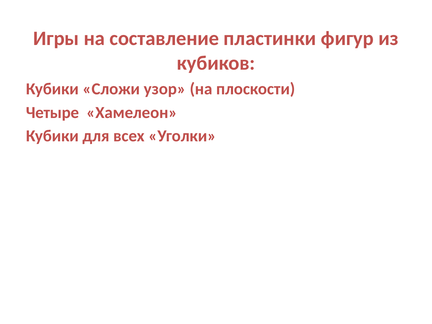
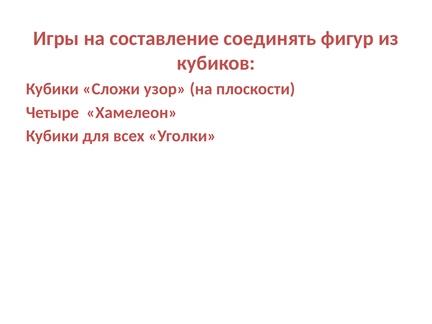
пластинки: пластинки -> соединять (270, 39)
